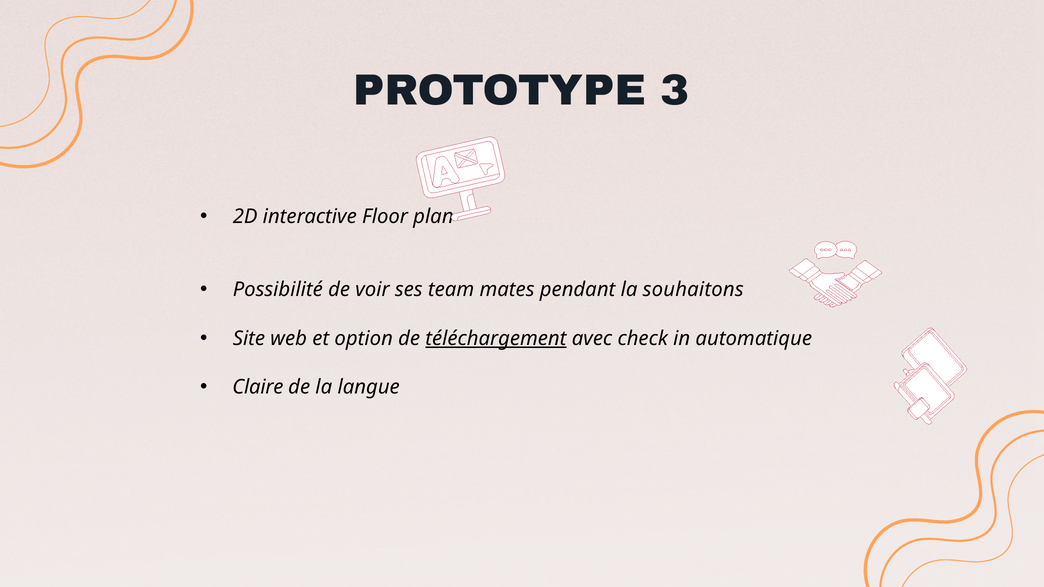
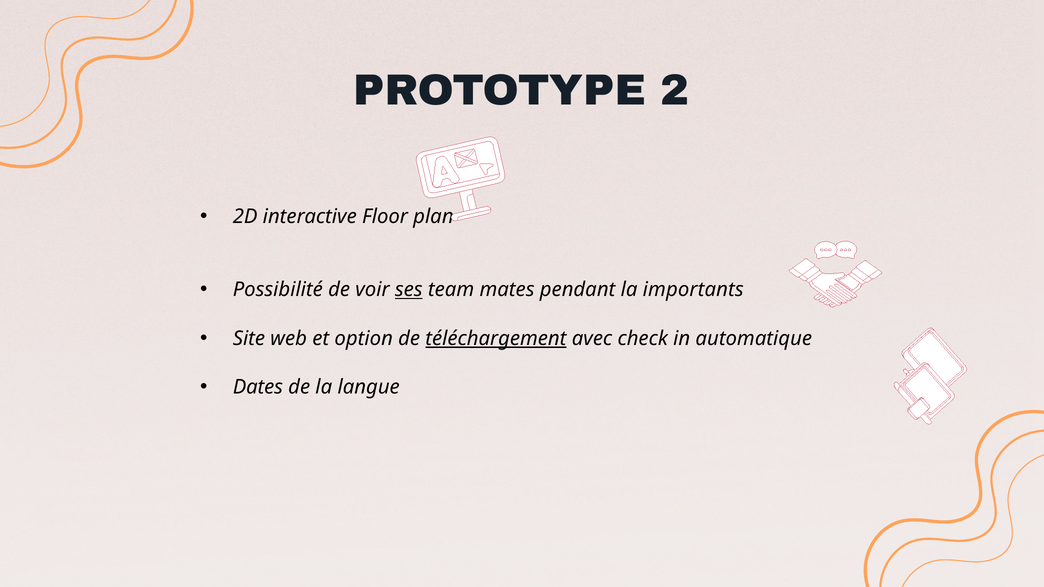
3: 3 -> 2 (675, 90)
ses underline: none -> present (409, 290)
souhaitons: souhaitons -> importants (693, 290)
Claire: Claire -> Dates (258, 387)
